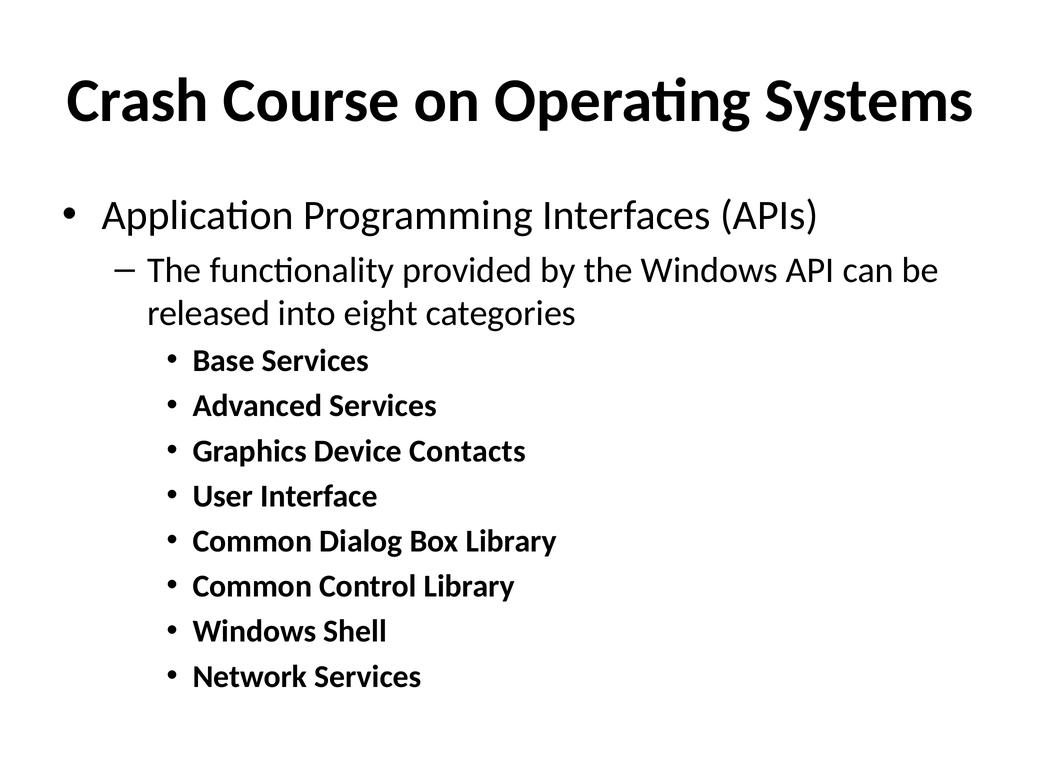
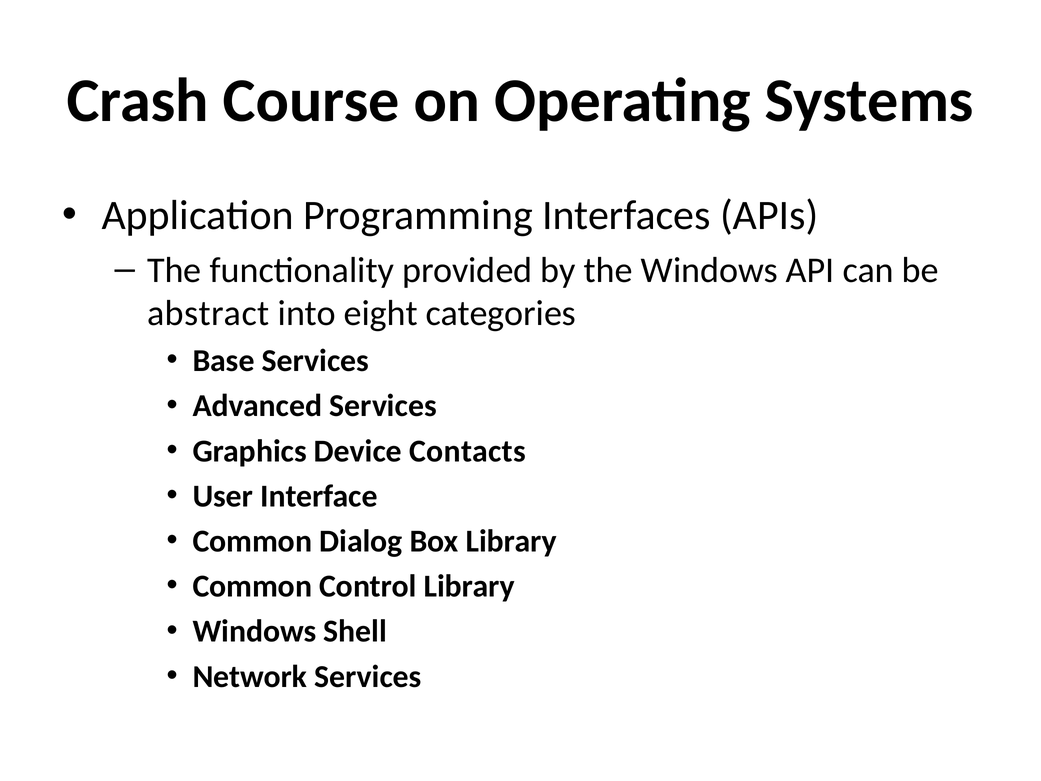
released: released -> abstract (208, 313)
